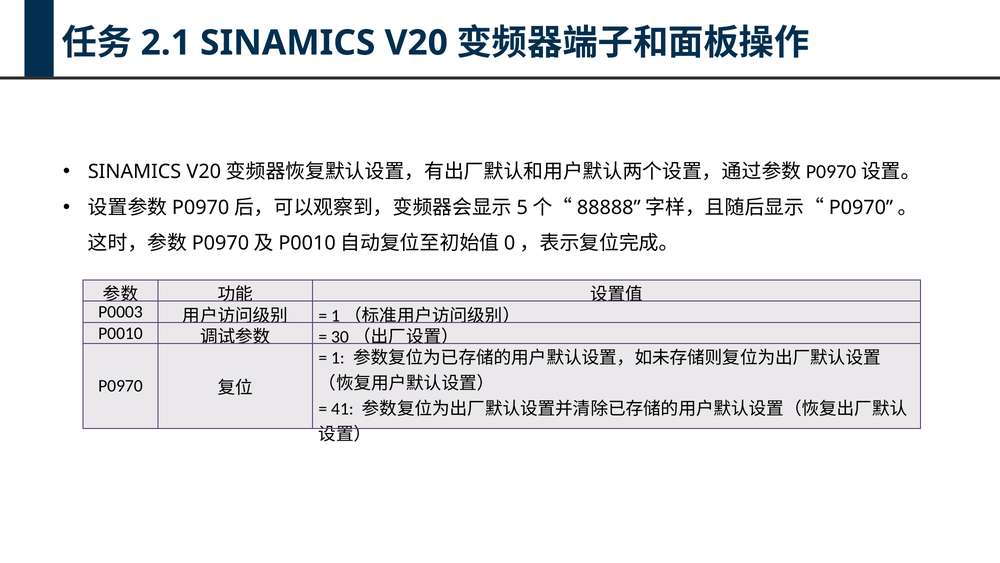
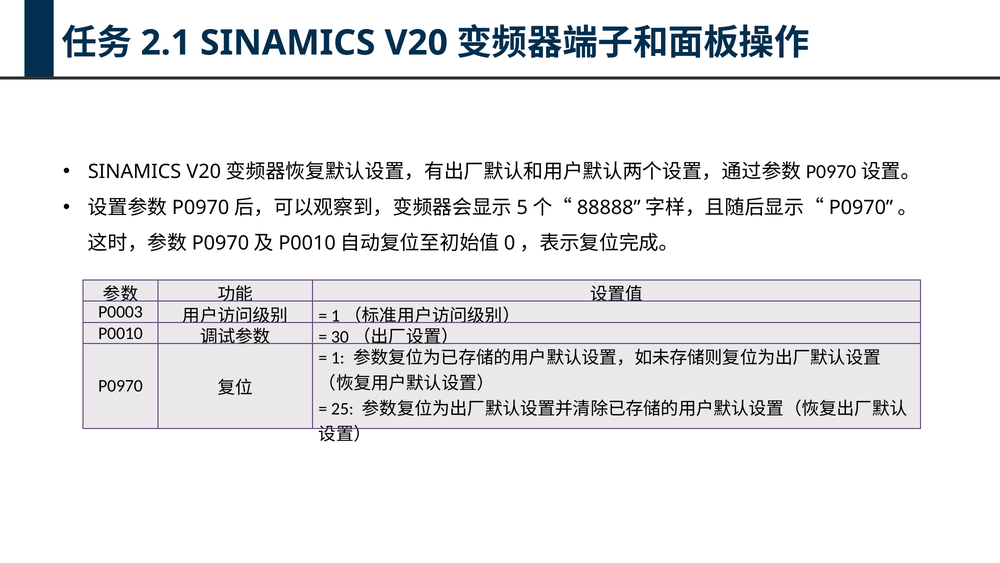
41: 41 -> 25 (342, 409)
